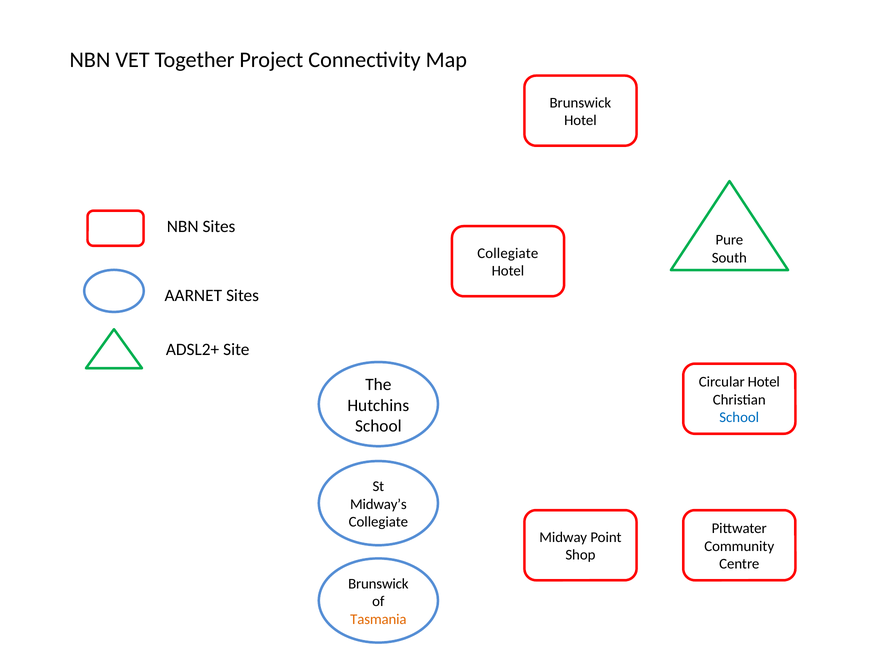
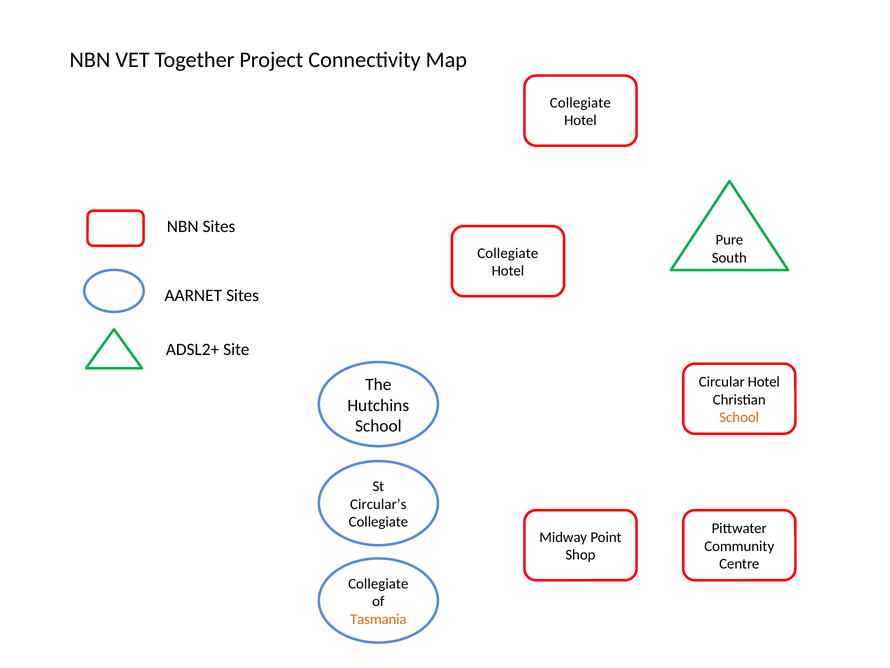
Brunswick: Brunswick -> Collegiate (580, 103)
School colour: blue -> orange (739, 417)
Midway’s: Midway’s -> Circular’s (378, 504)
Brunswick: Brunswick -> Collegiate (378, 583)
